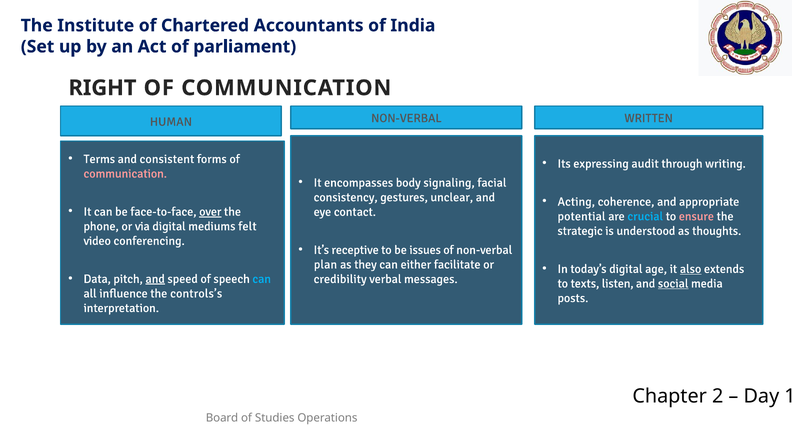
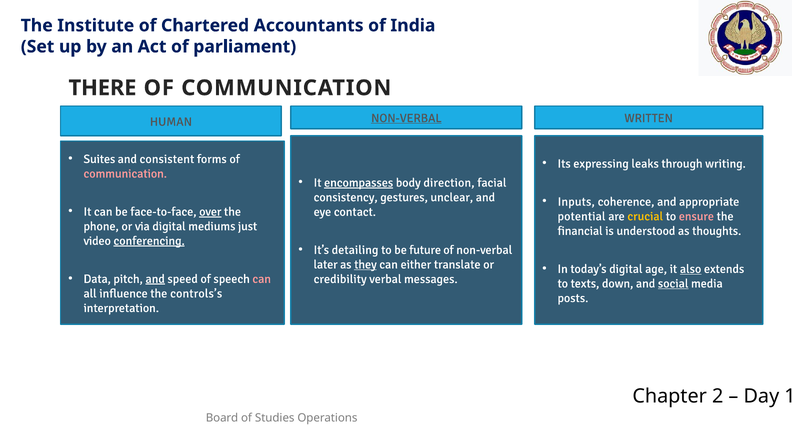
RIGHT: RIGHT -> THERE (103, 88)
NON-VERBAL underline: none -> present (406, 118)
Terms: Terms -> Suites (99, 159)
audit: audit -> leaks (645, 164)
encompasses underline: none -> present (359, 183)
signaling: signaling -> direction (449, 183)
Acting: Acting -> Inputs (576, 202)
crucial colour: light blue -> yellow (645, 217)
felt: felt -> just (248, 226)
strategic: strategic -> financial (580, 231)
conferencing underline: none -> present (149, 241)
receptive: receptive -> detailing (355, 250)
issues: issues -> future (425, 250)
plan: plan -> later (326, 265)
they underline: none -> present (365, 265)
facilitate: facilitate -> translate (457, 265)
can colour: light blue -> pink (262, 279)
listen: listen -> down (618, 284)
